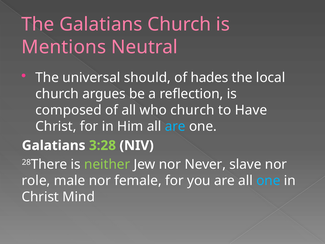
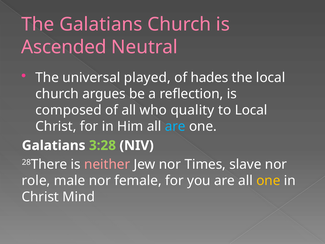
Mentions: Mentions -> Ascended (64, 47)
should: should -> played (147, 78)
who church: church -> quality (192, 110)
to Have: Have -> Local (251, 110)
neither colour: light green -> pink (107, 164)
Never: Never -> Times (205, 164)
one colour: light blue -> yellow (268, 181)
